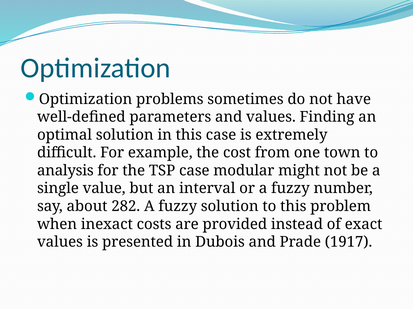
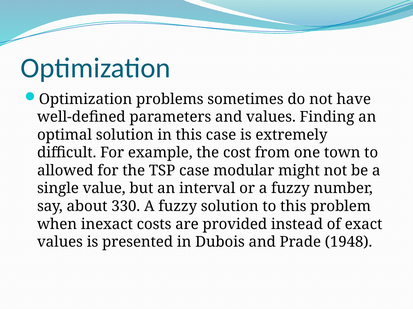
analysis: analysis -> allowed (65, 171)
282: 282 -> 330 (126, 207)
1917: 1917 -> 1948 (349, 243)
